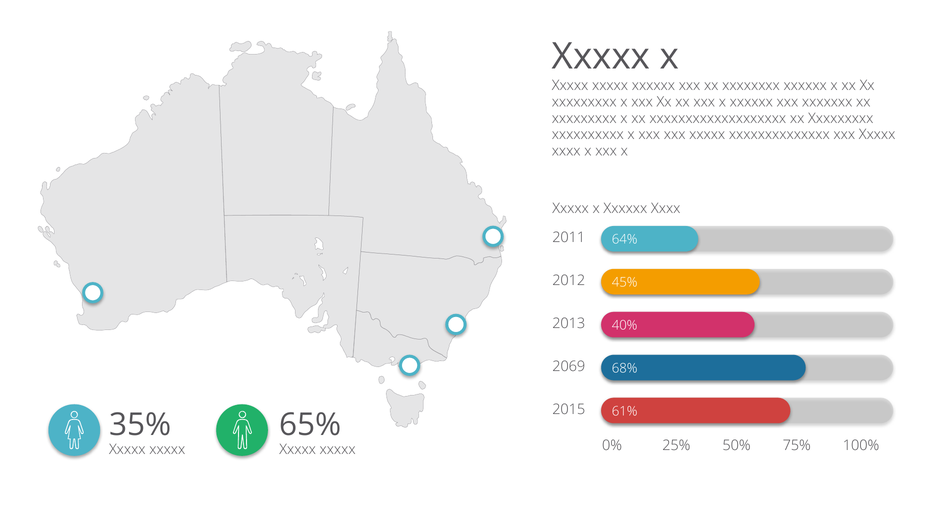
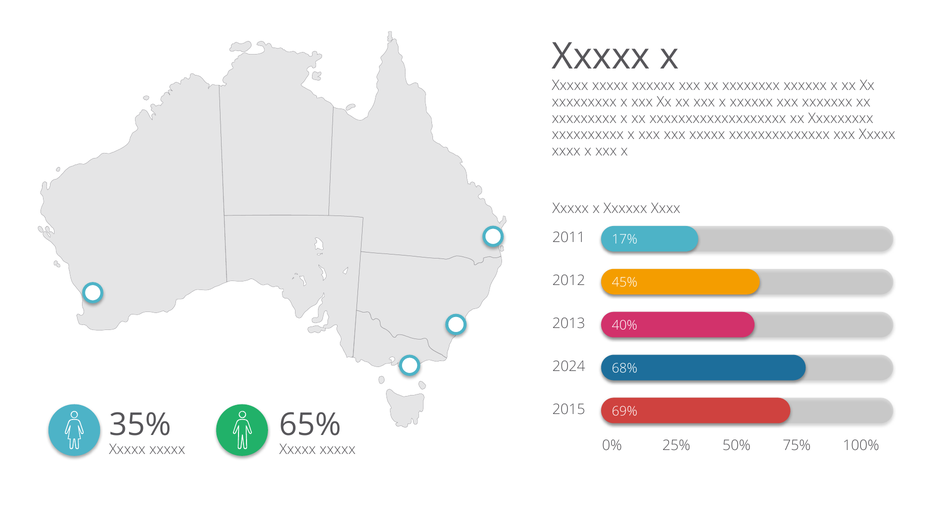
64%: 64% -> 17% (625, 240)
2069: 2069 -> 2024 (569, 367)
61%: 61% -> 69% (625, 412)
